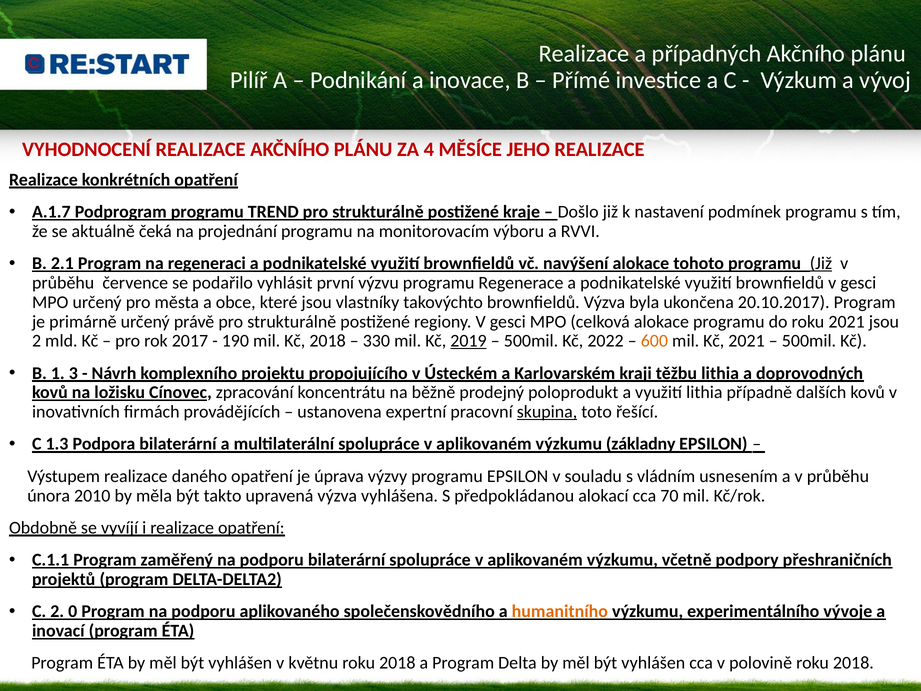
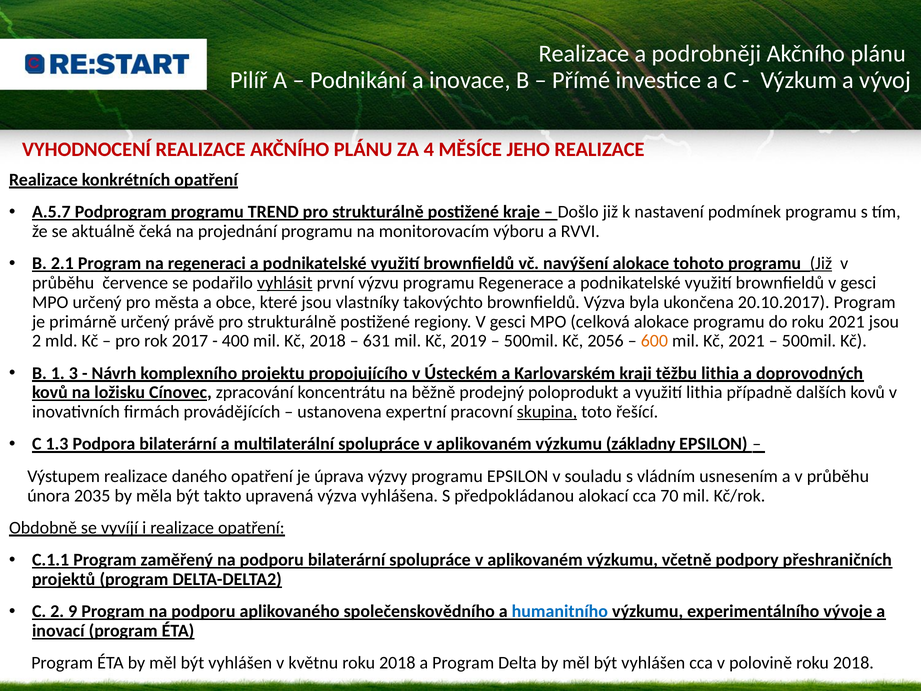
případných: případných -> podrobněji (707, 54)
A.1.7: A.1.7 -> A.5.7 (51, 212)
vyhlásit underline: none -> present (285, 283)
190: 190 -> 400 (235, 341)
330: 330 -> 631 (376, 341)
2019 underline: present -> none (468, 341)
2022: 2022 -> 2056 (606, 341)
2010: 2010 -> 2035 (92, 495)
0: 0 -> 9 (73, 611)
humanitního colour: orange -> blue (560, 611)
